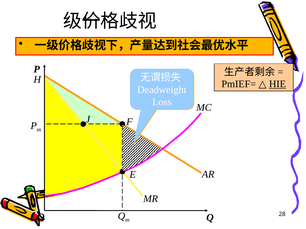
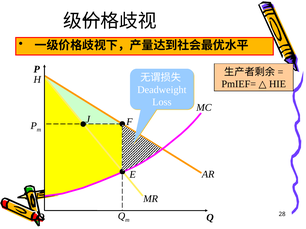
HIE underline: present -> none (277, 84)
